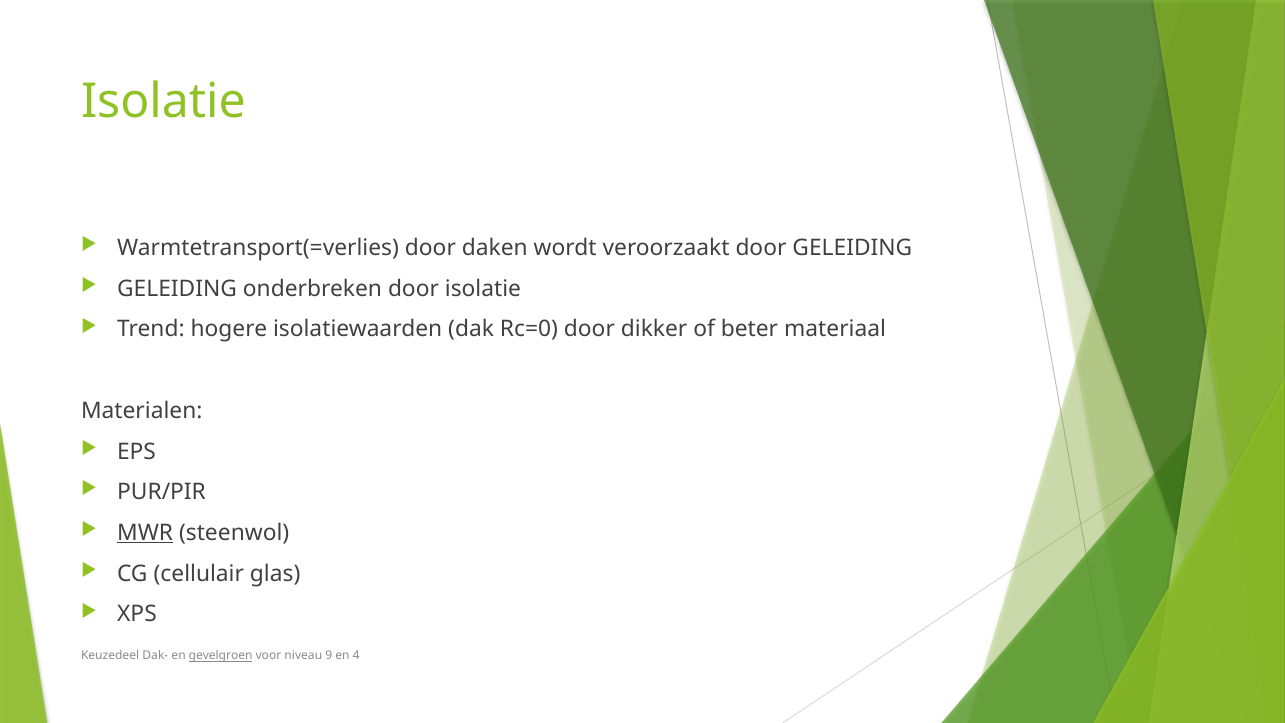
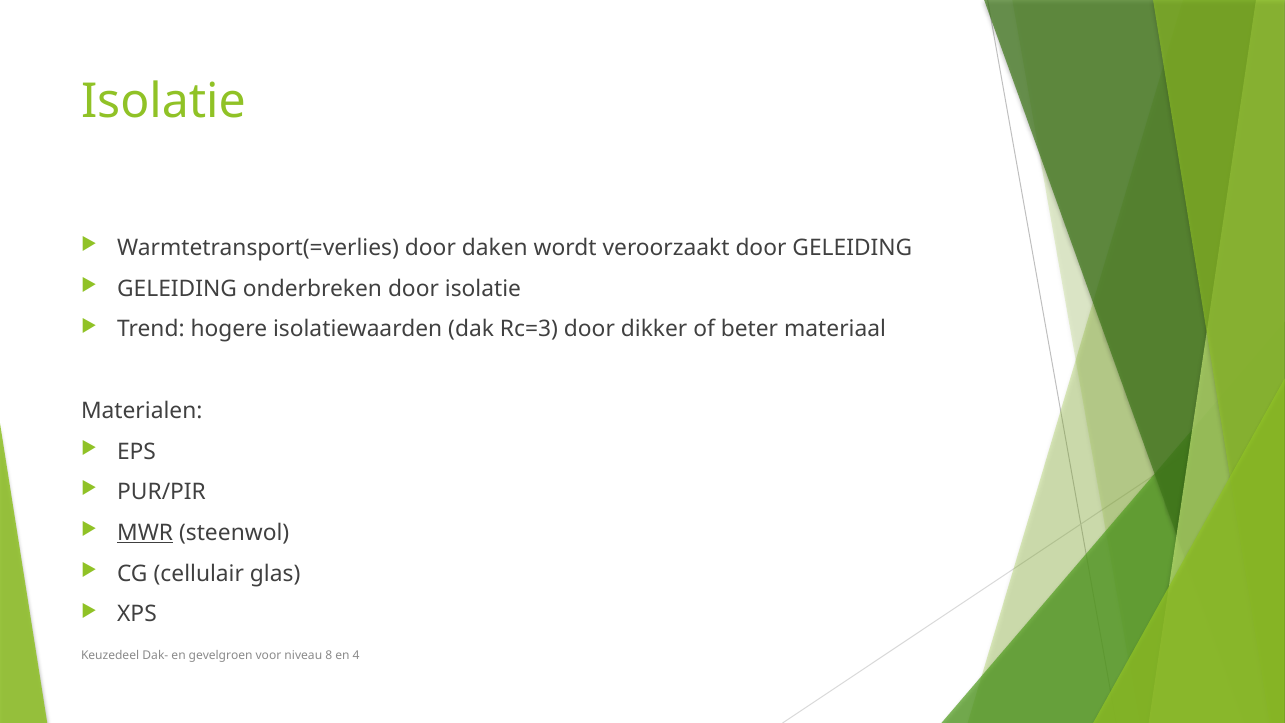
Rc=0: Rc=0 -> Rc=3 (529, 329)
gevelgroen underline: present -> none (221, 656)
9: 9 -> 8 (329, 656)
